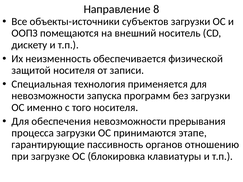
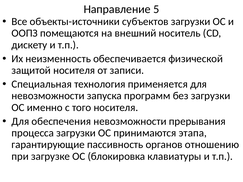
8: 8 -> 5 (156, 9)
этапе: этапе -> этапа (193, 133)
